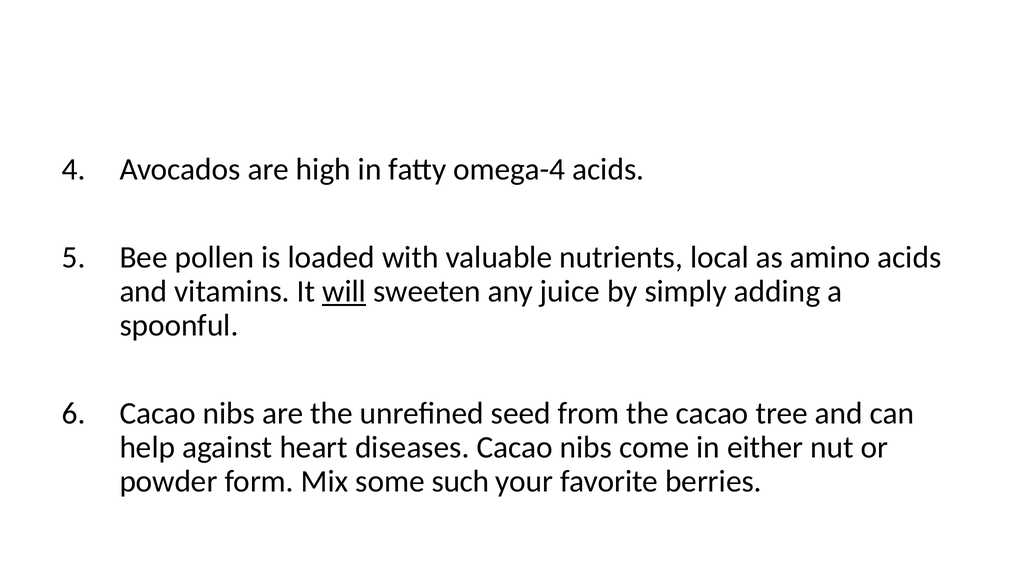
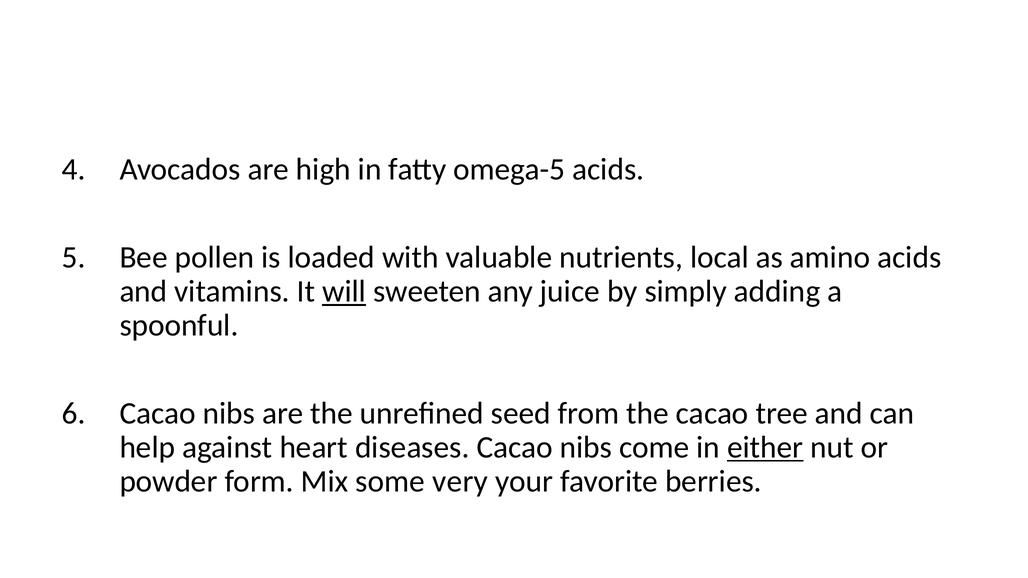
omega-4: omega-4 -> omega-5 (509, 170)
either underline: none -> present (765, 447)
such: such -> very (460, 481)
